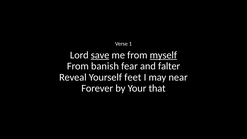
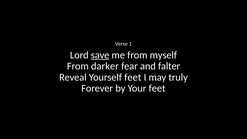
myself underline: present -> none (163, 55)
banish: banish -> darker (105, 66)
near: near -> truly (178, 77)
Your that: that -> feet (157, 88)
